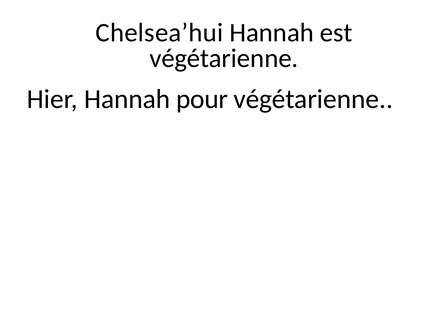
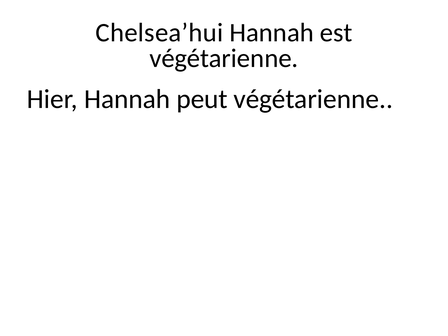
pour: pour -> peut (202, 99)
